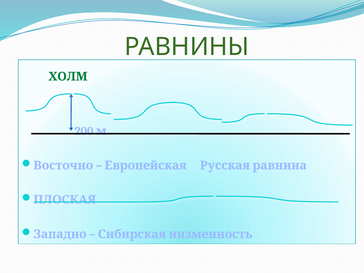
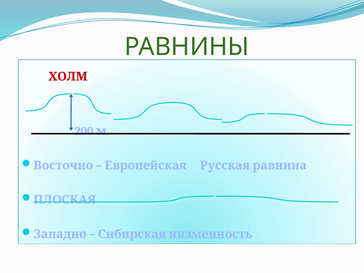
ХОЛМ colour: green -> red (68, 77)
